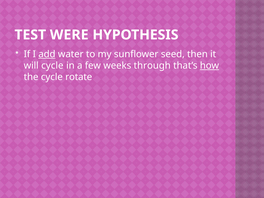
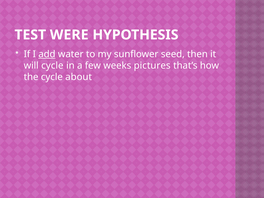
through: through -> pictures (152, 66)
how underline: present -> none (209, 66)
rotate: rotate -> about (79, 77)
